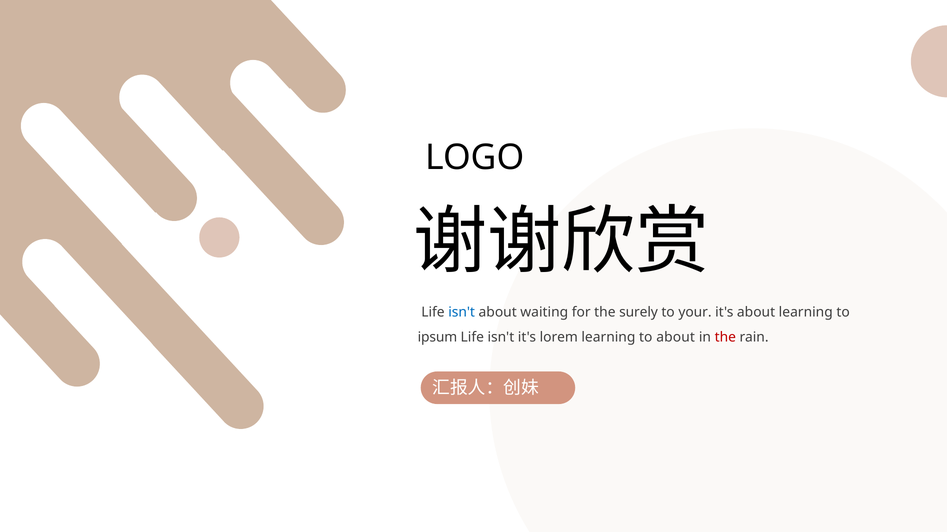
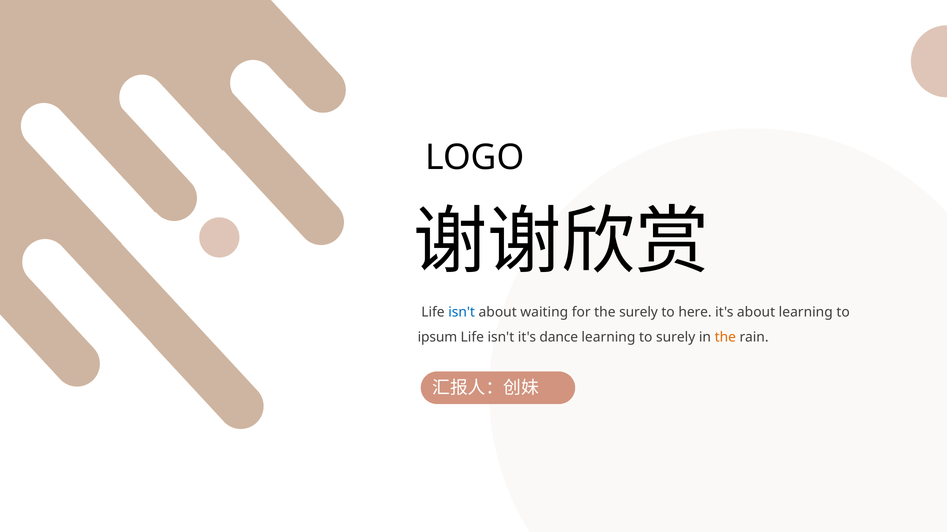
your: your -> here (695, 313)
lorem: lorem -> dance (559, 338)
to about: about -> surely (676, 338)
the colour: red -> orange (725, 338)
